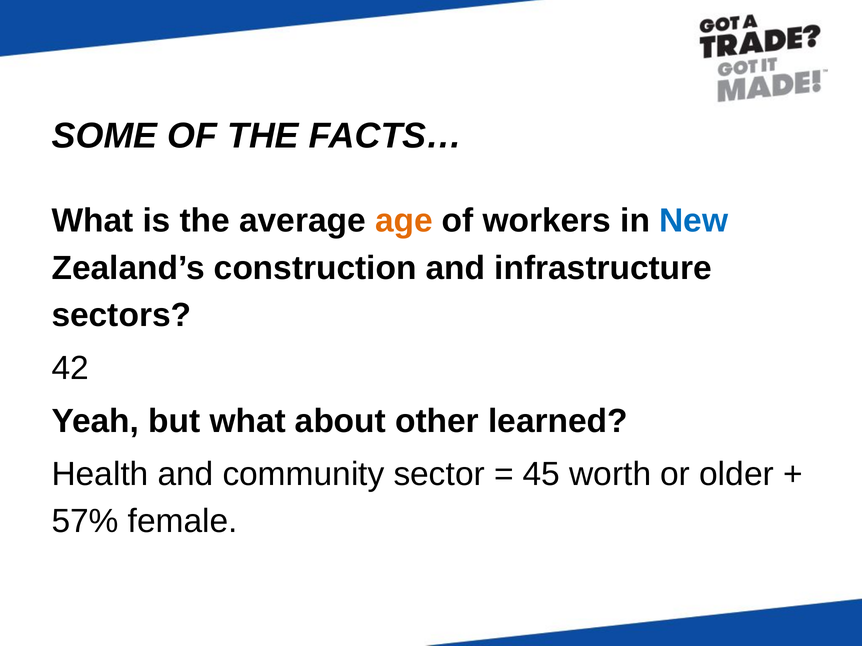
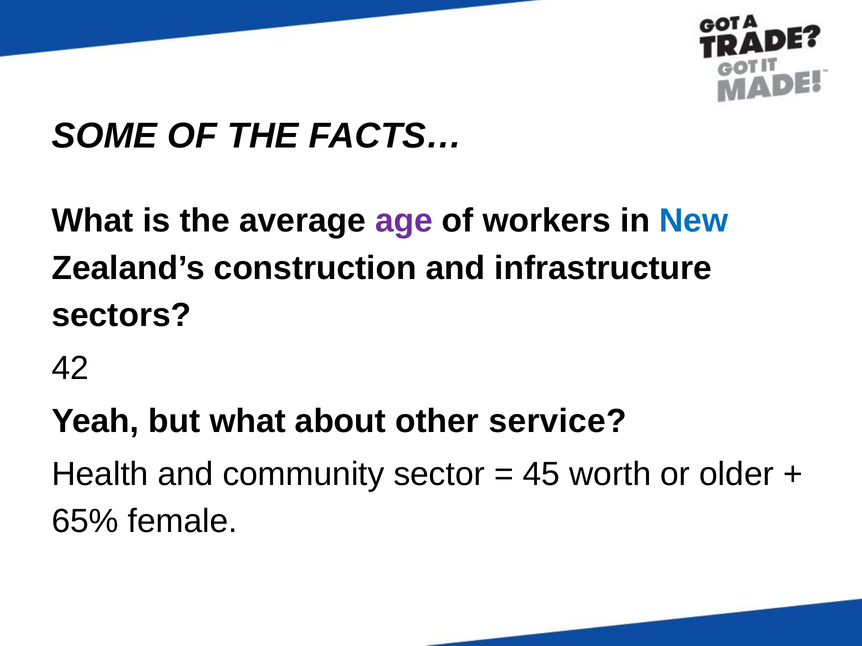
age colour: orange -> purple (404, 221)
learned: learned -> service (558, 421)
57%: 57% -> 65% (85, 522)
